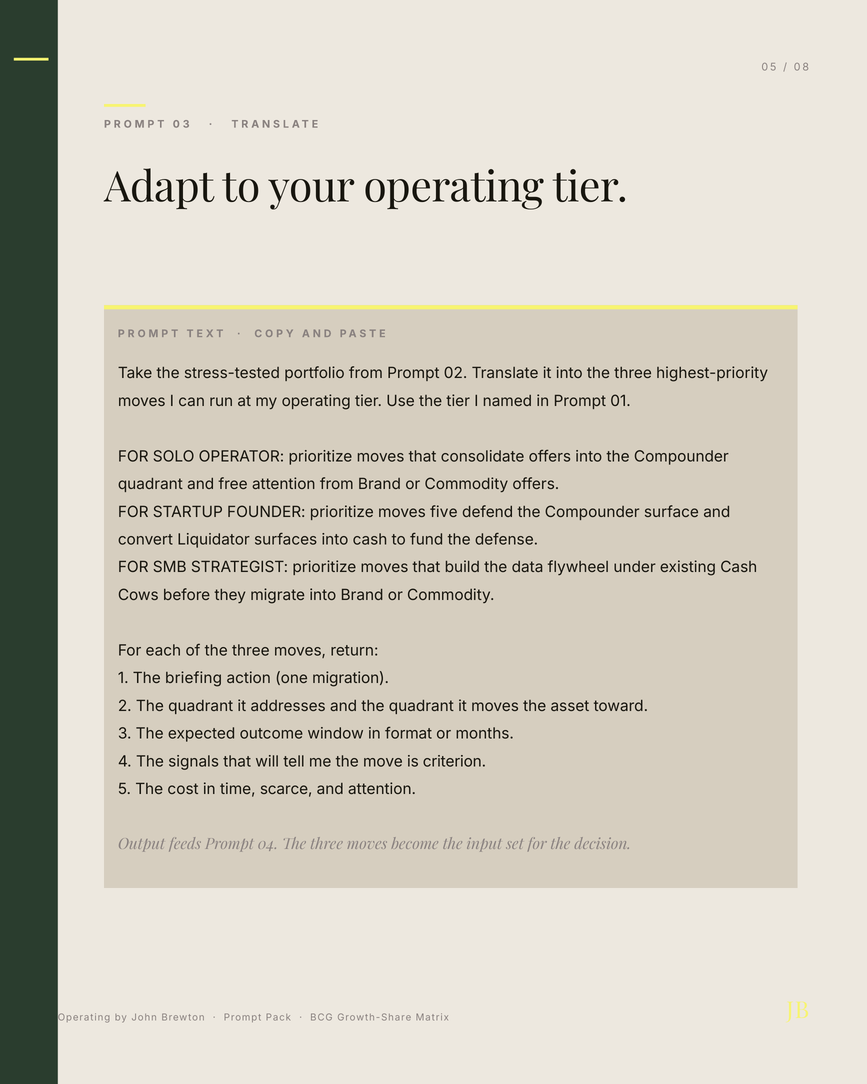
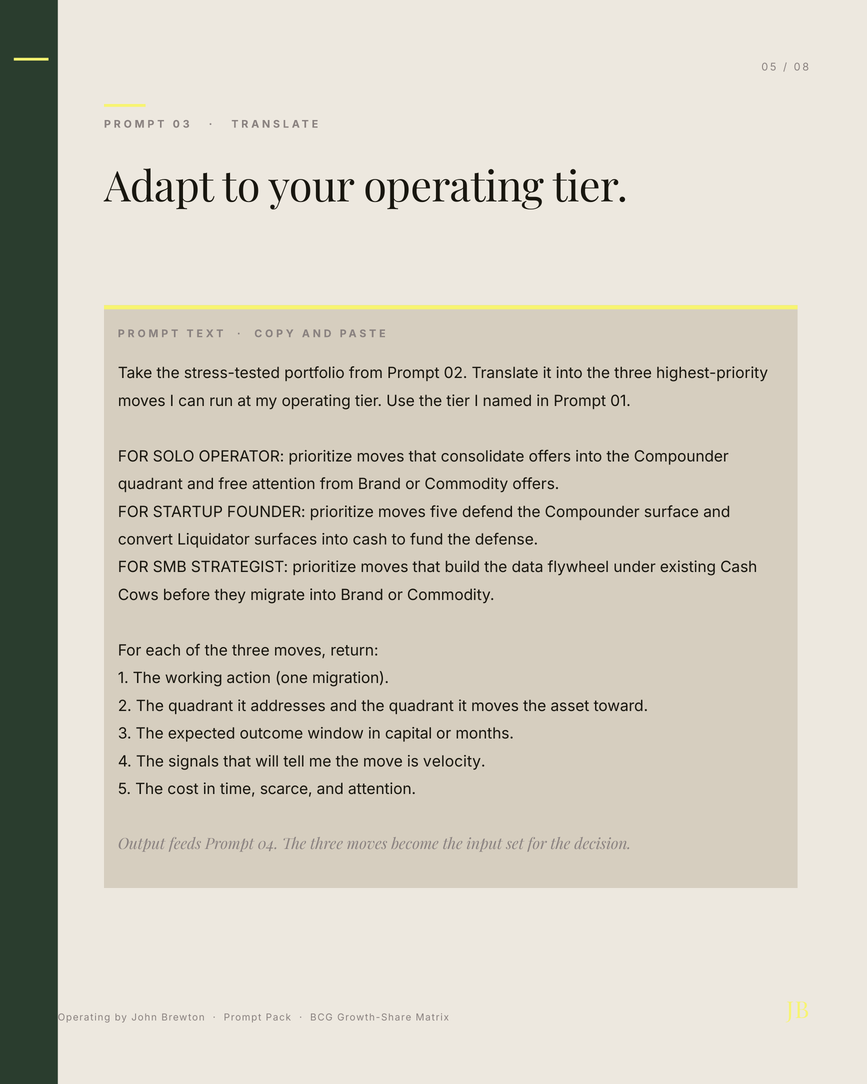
briefing: briefing -> working (194, 678)
format: format -> capital (409, 734)
criterion: criterion -> velocity (454, 761)
